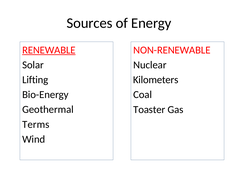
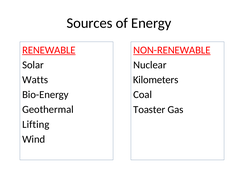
NON-RENEWABLE underline: none -> present (172, 50)
Lifting: Lifting -> Watts (35, 80)
Terms: Terms -> Lifting (36, 124)
